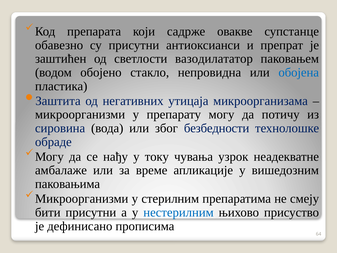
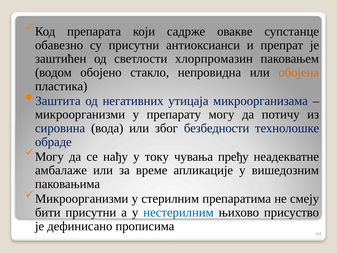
вазодилататор: вазодилататор -> хлорпромазин (214, 59)
обојена colour: blue -> orange (299, 72)
узрок: узрок -> пређу (233, 156)
